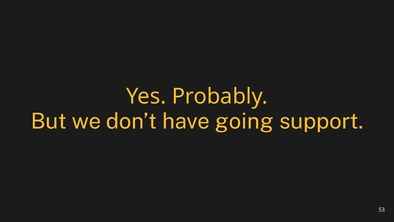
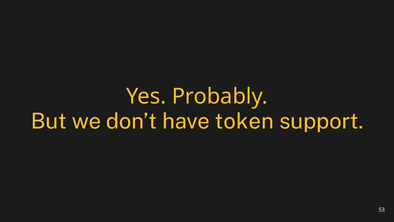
going: going -> token (244, 121)
